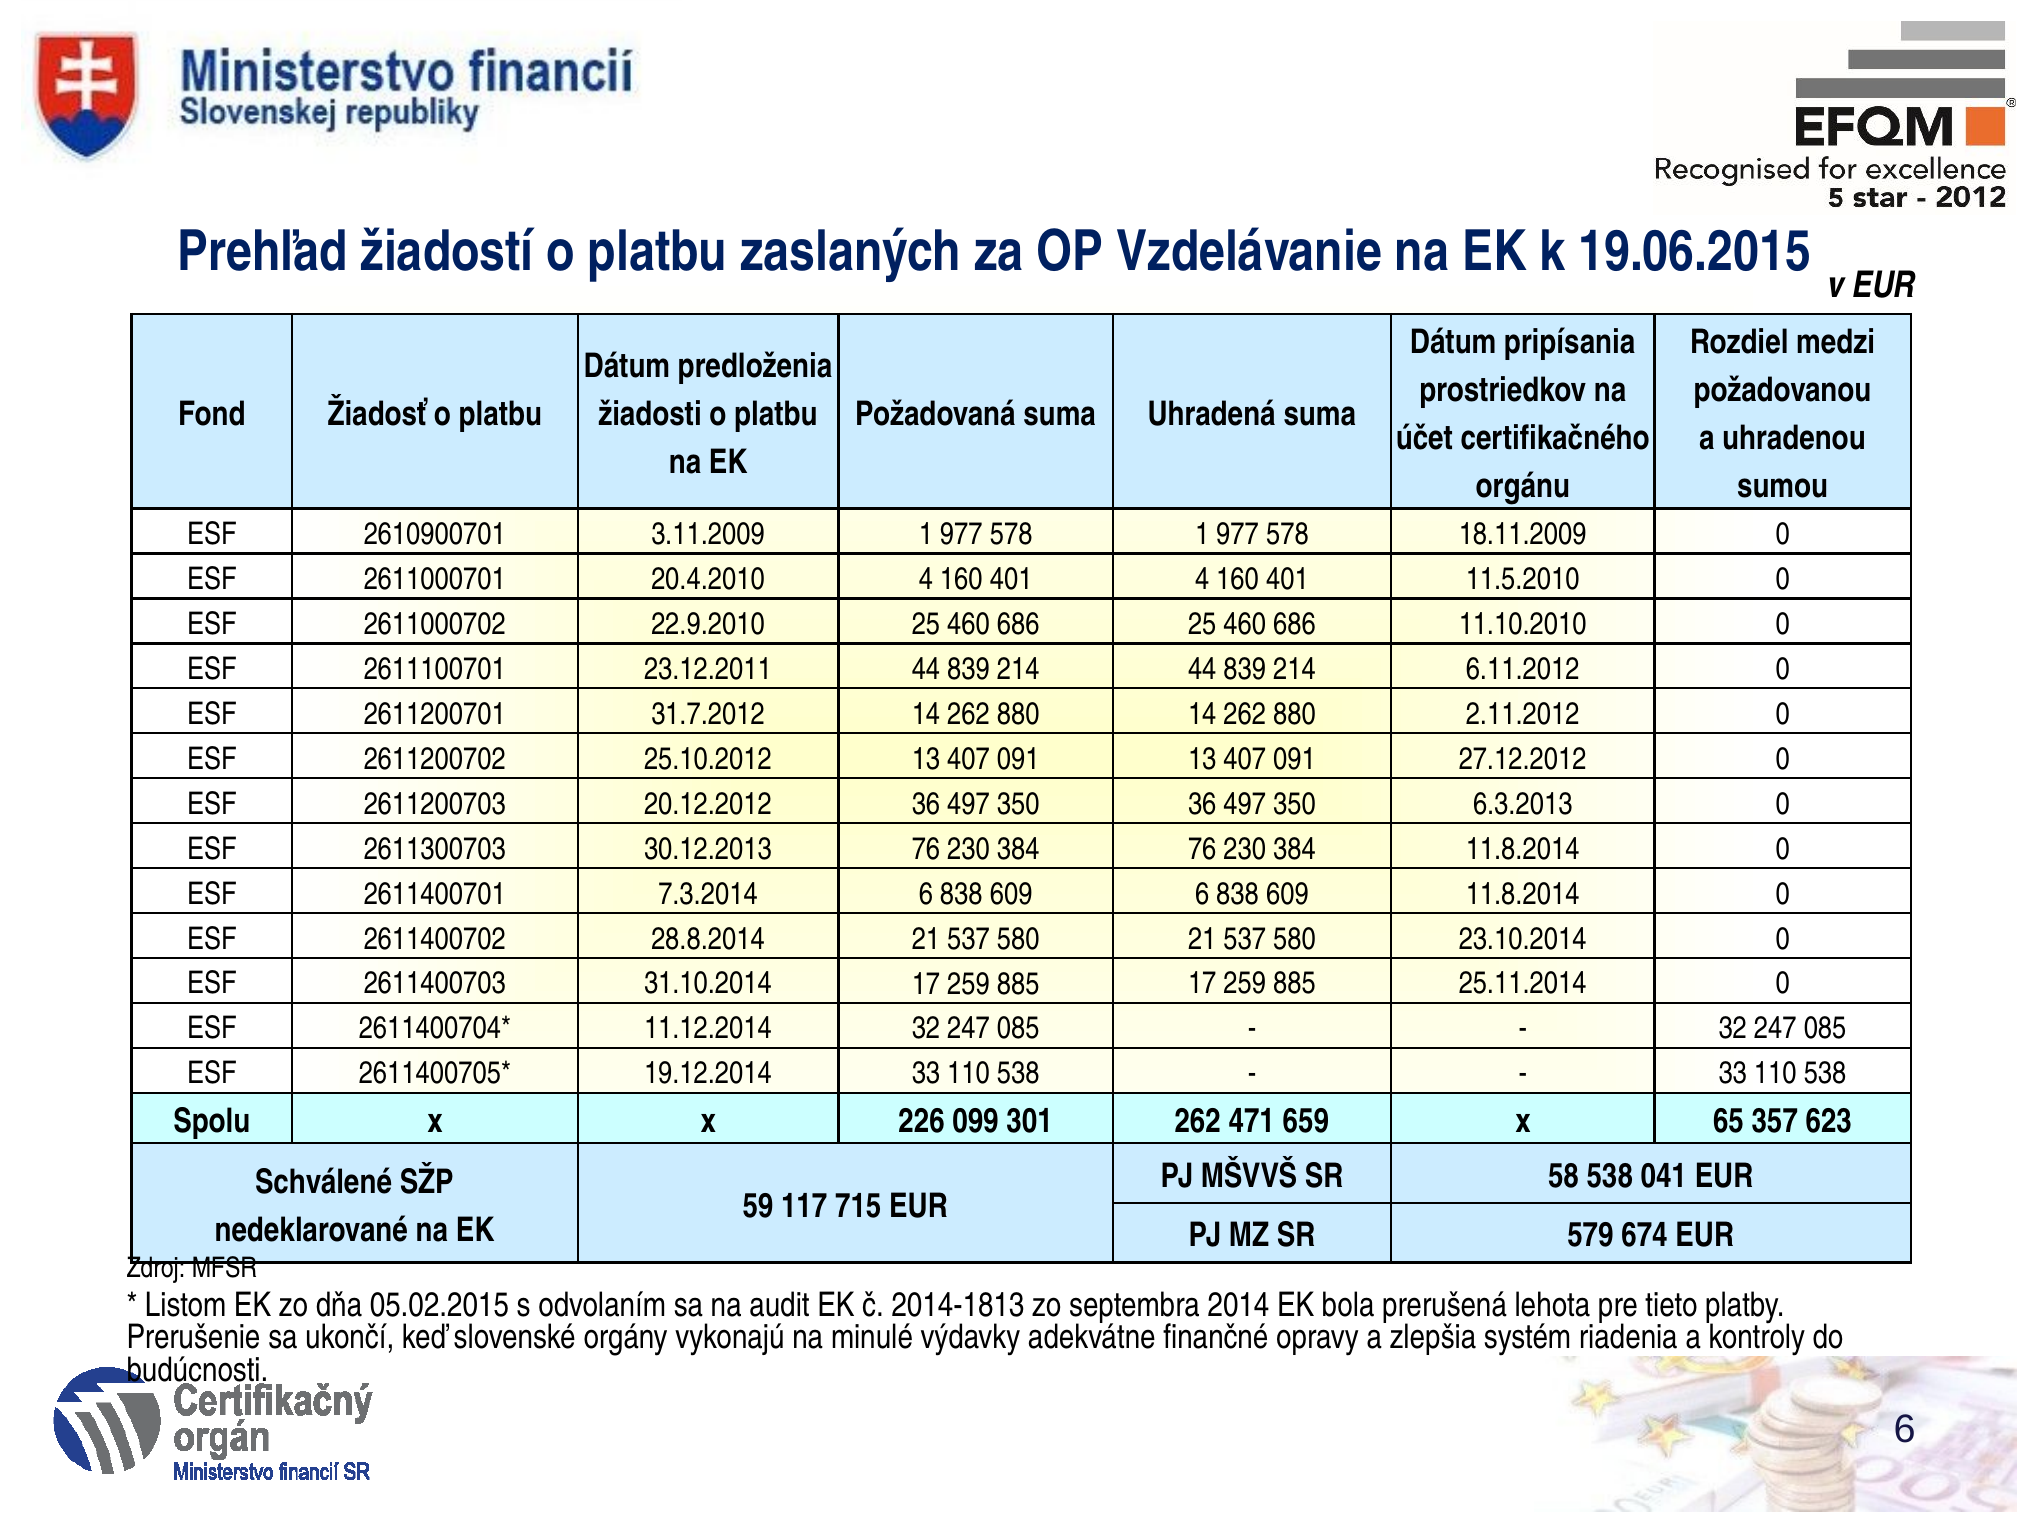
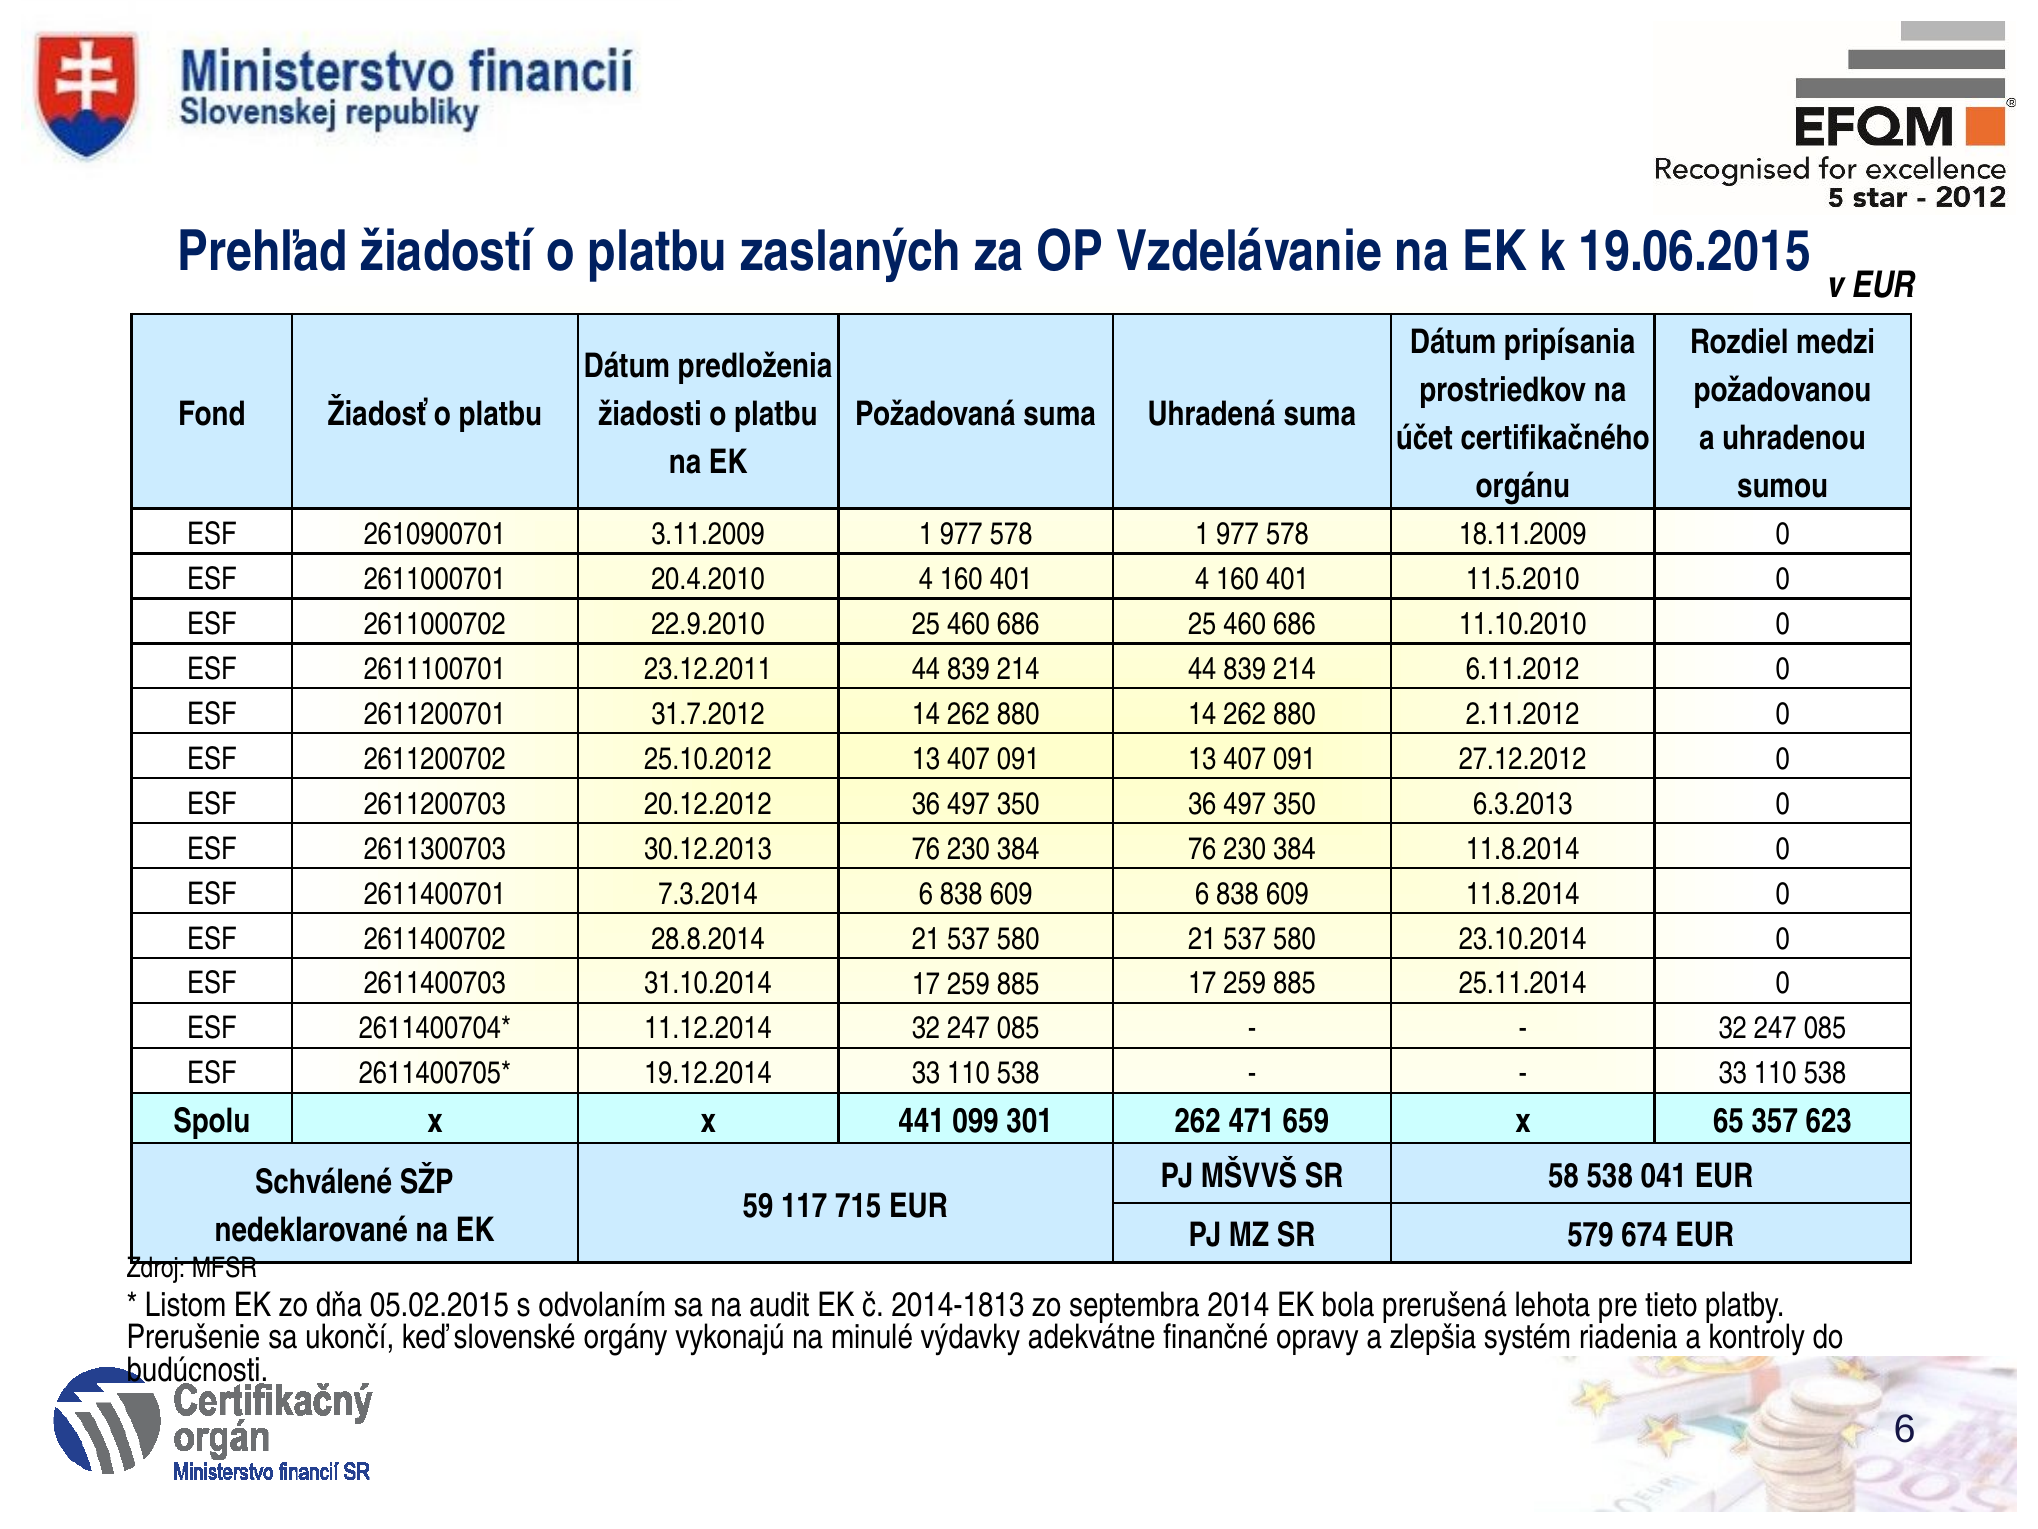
226: 226 -> 441 (922, 1121)
